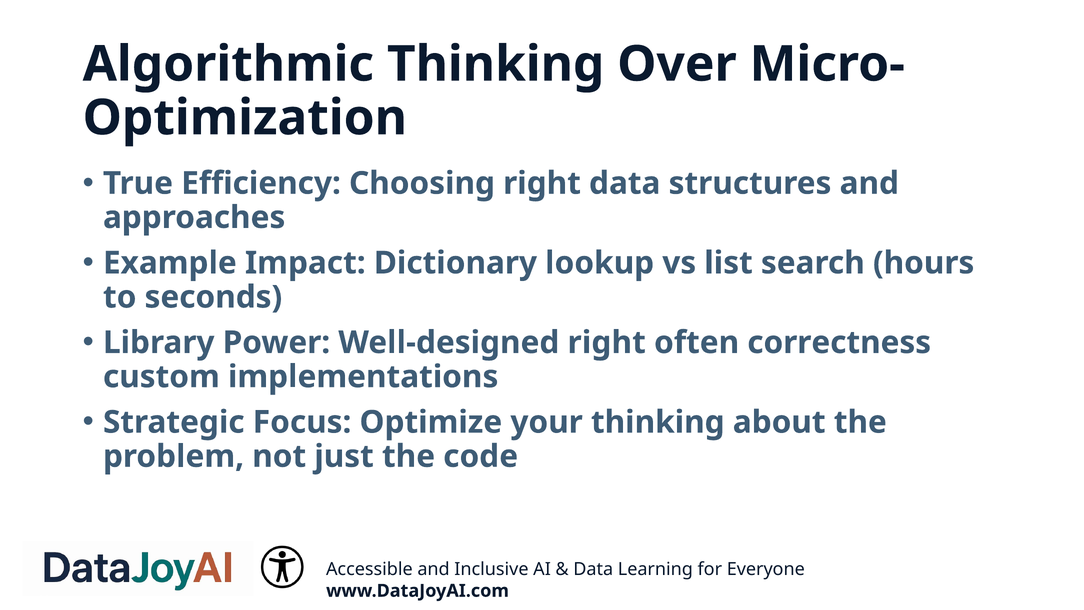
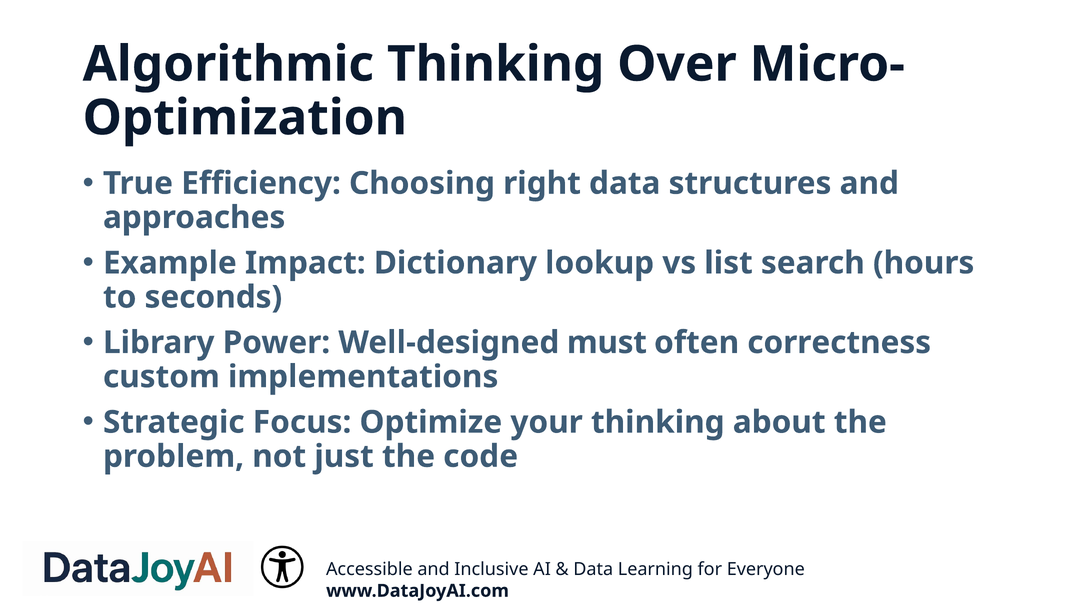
Well-designed right: right -> must (607, 342)
